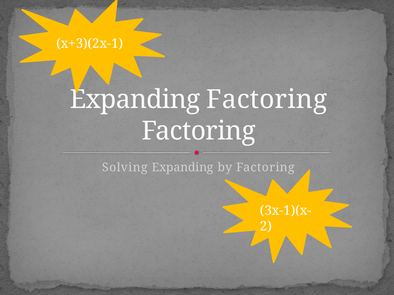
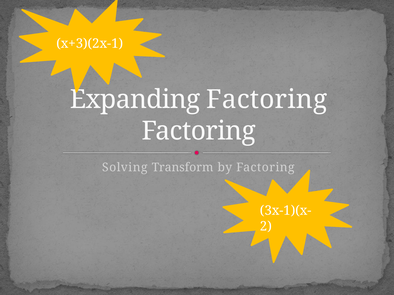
Solving Expanding: Expanding -> Transform (183, 168)
